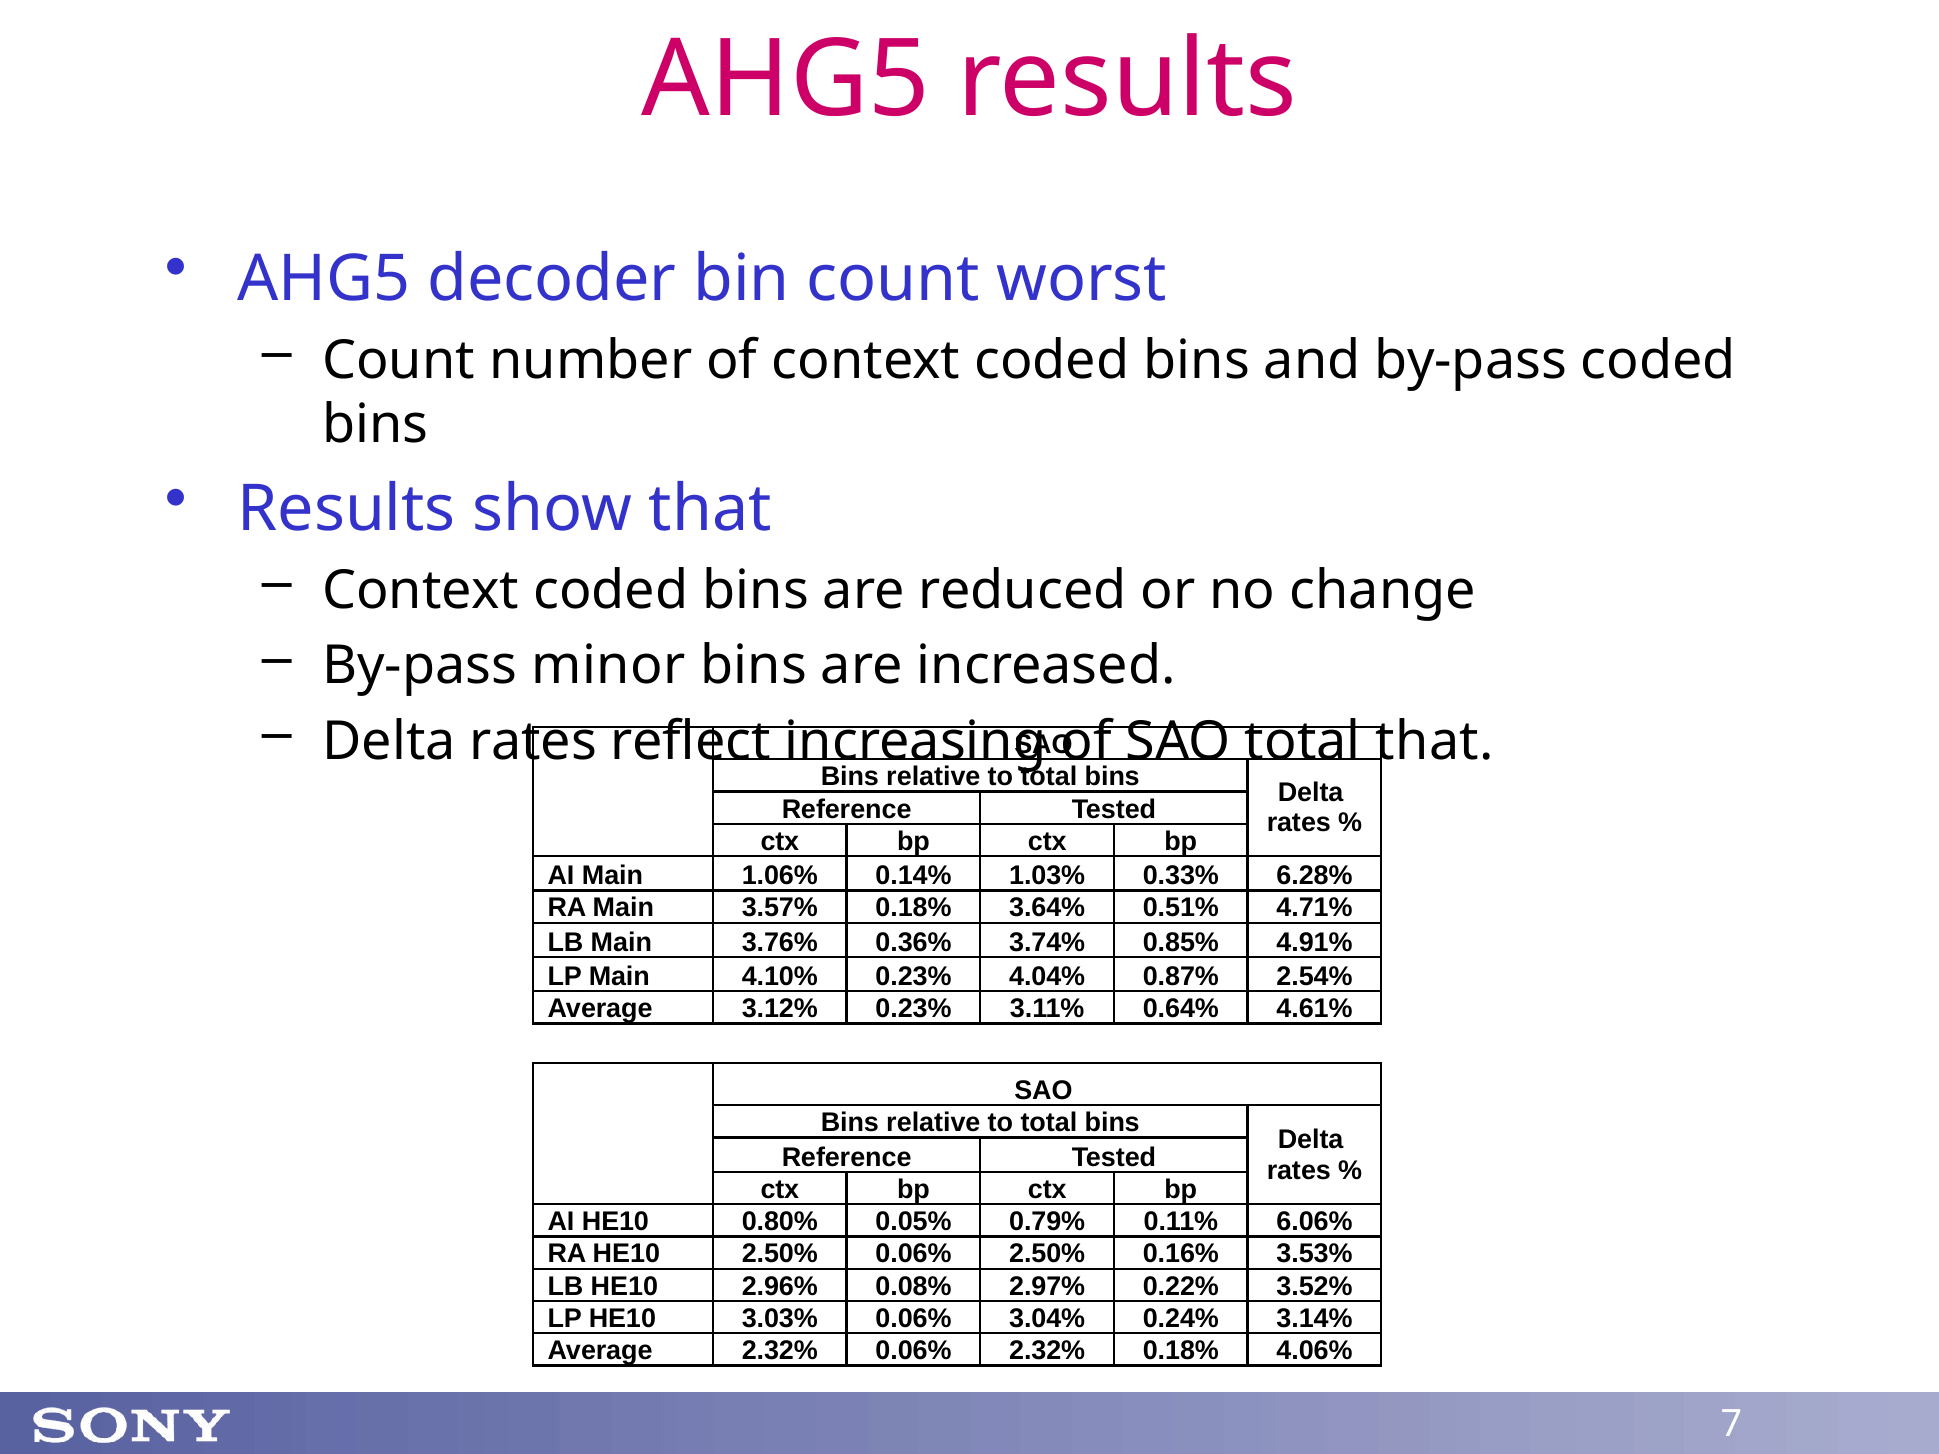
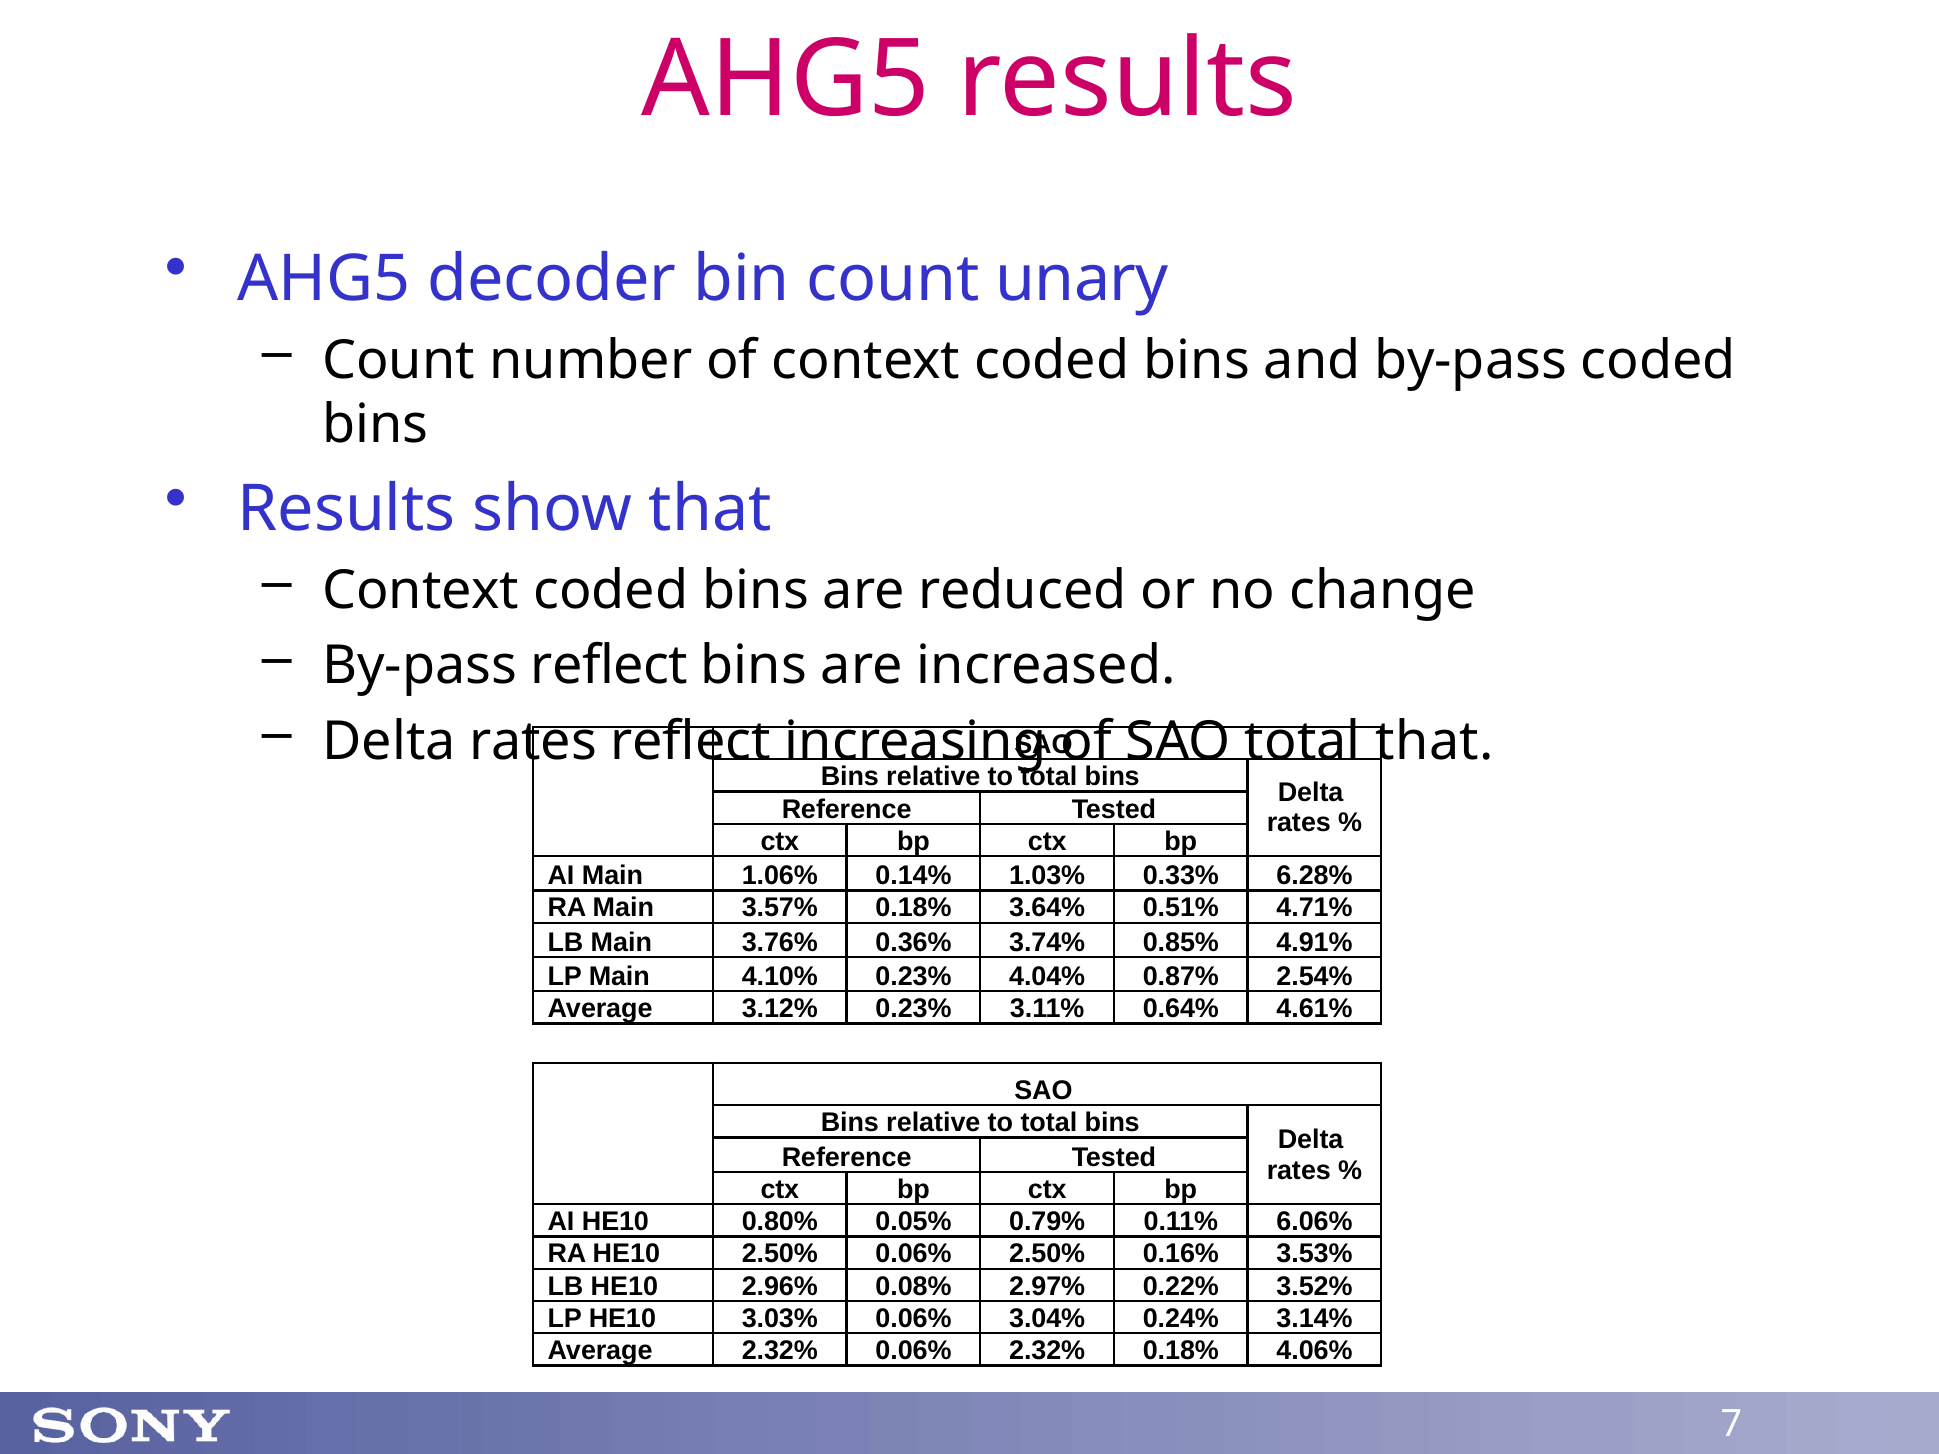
worst: worst -> unary (1082, 279)
By-pass minor: minor -> reflect (609, 666)
